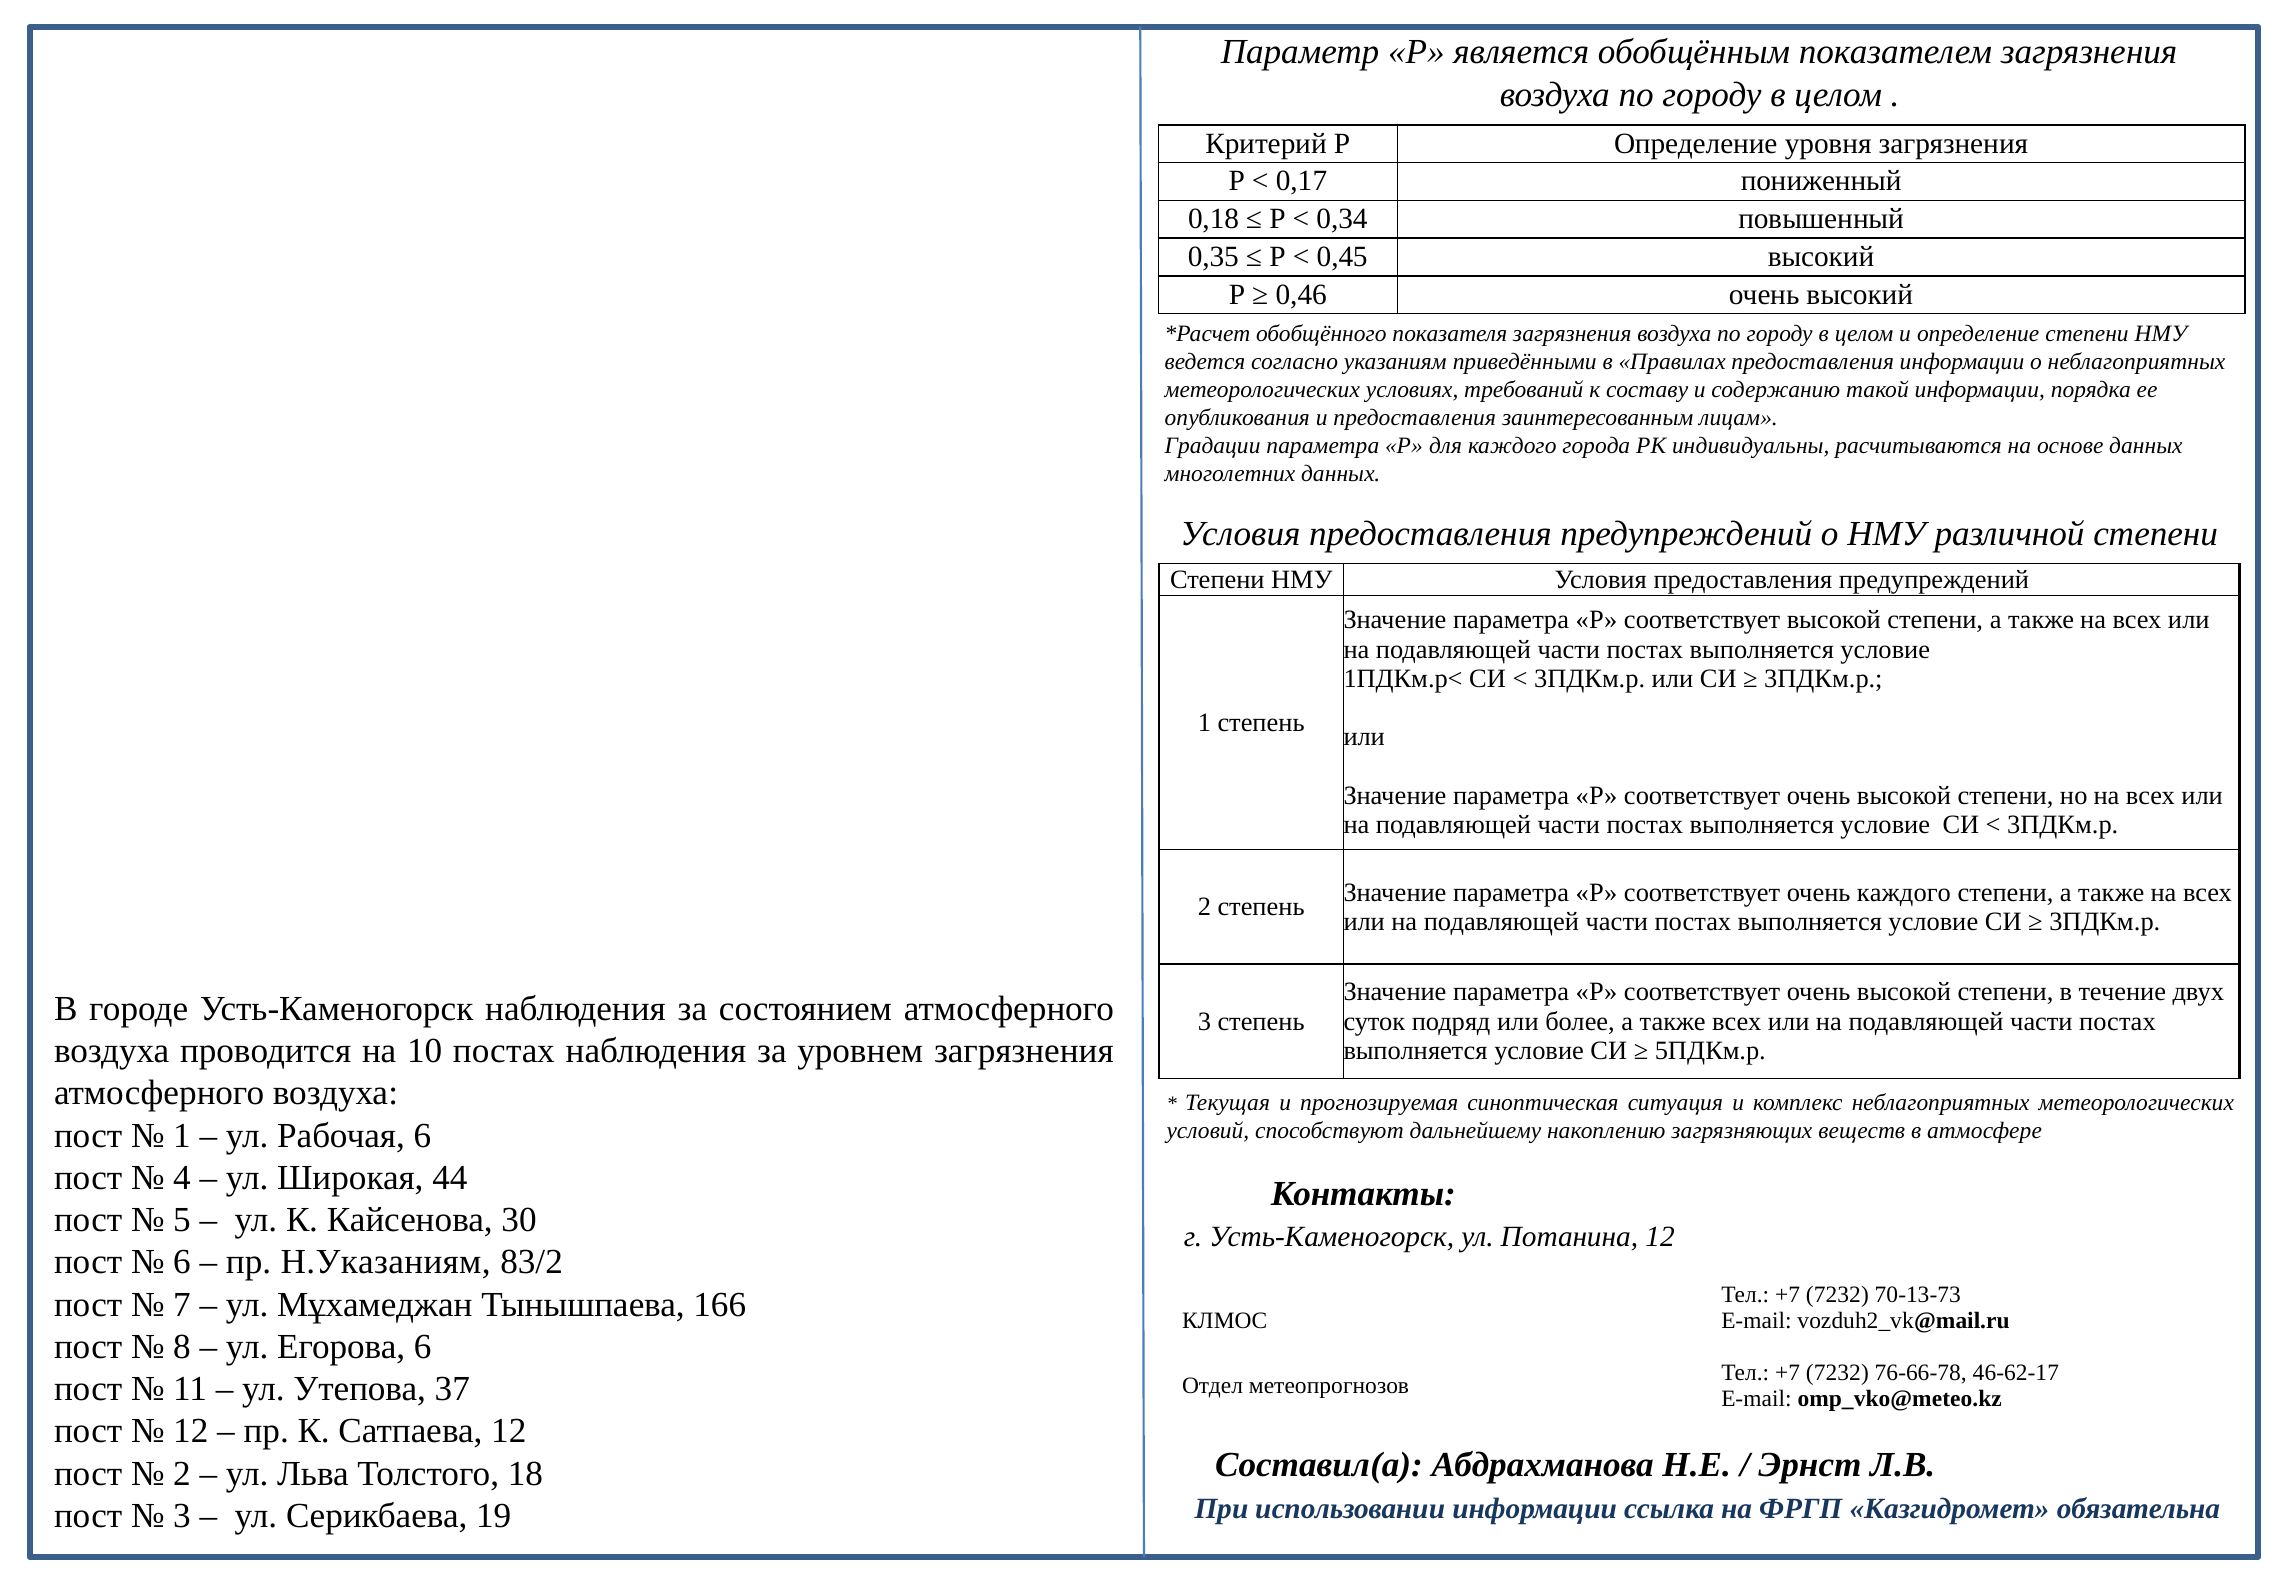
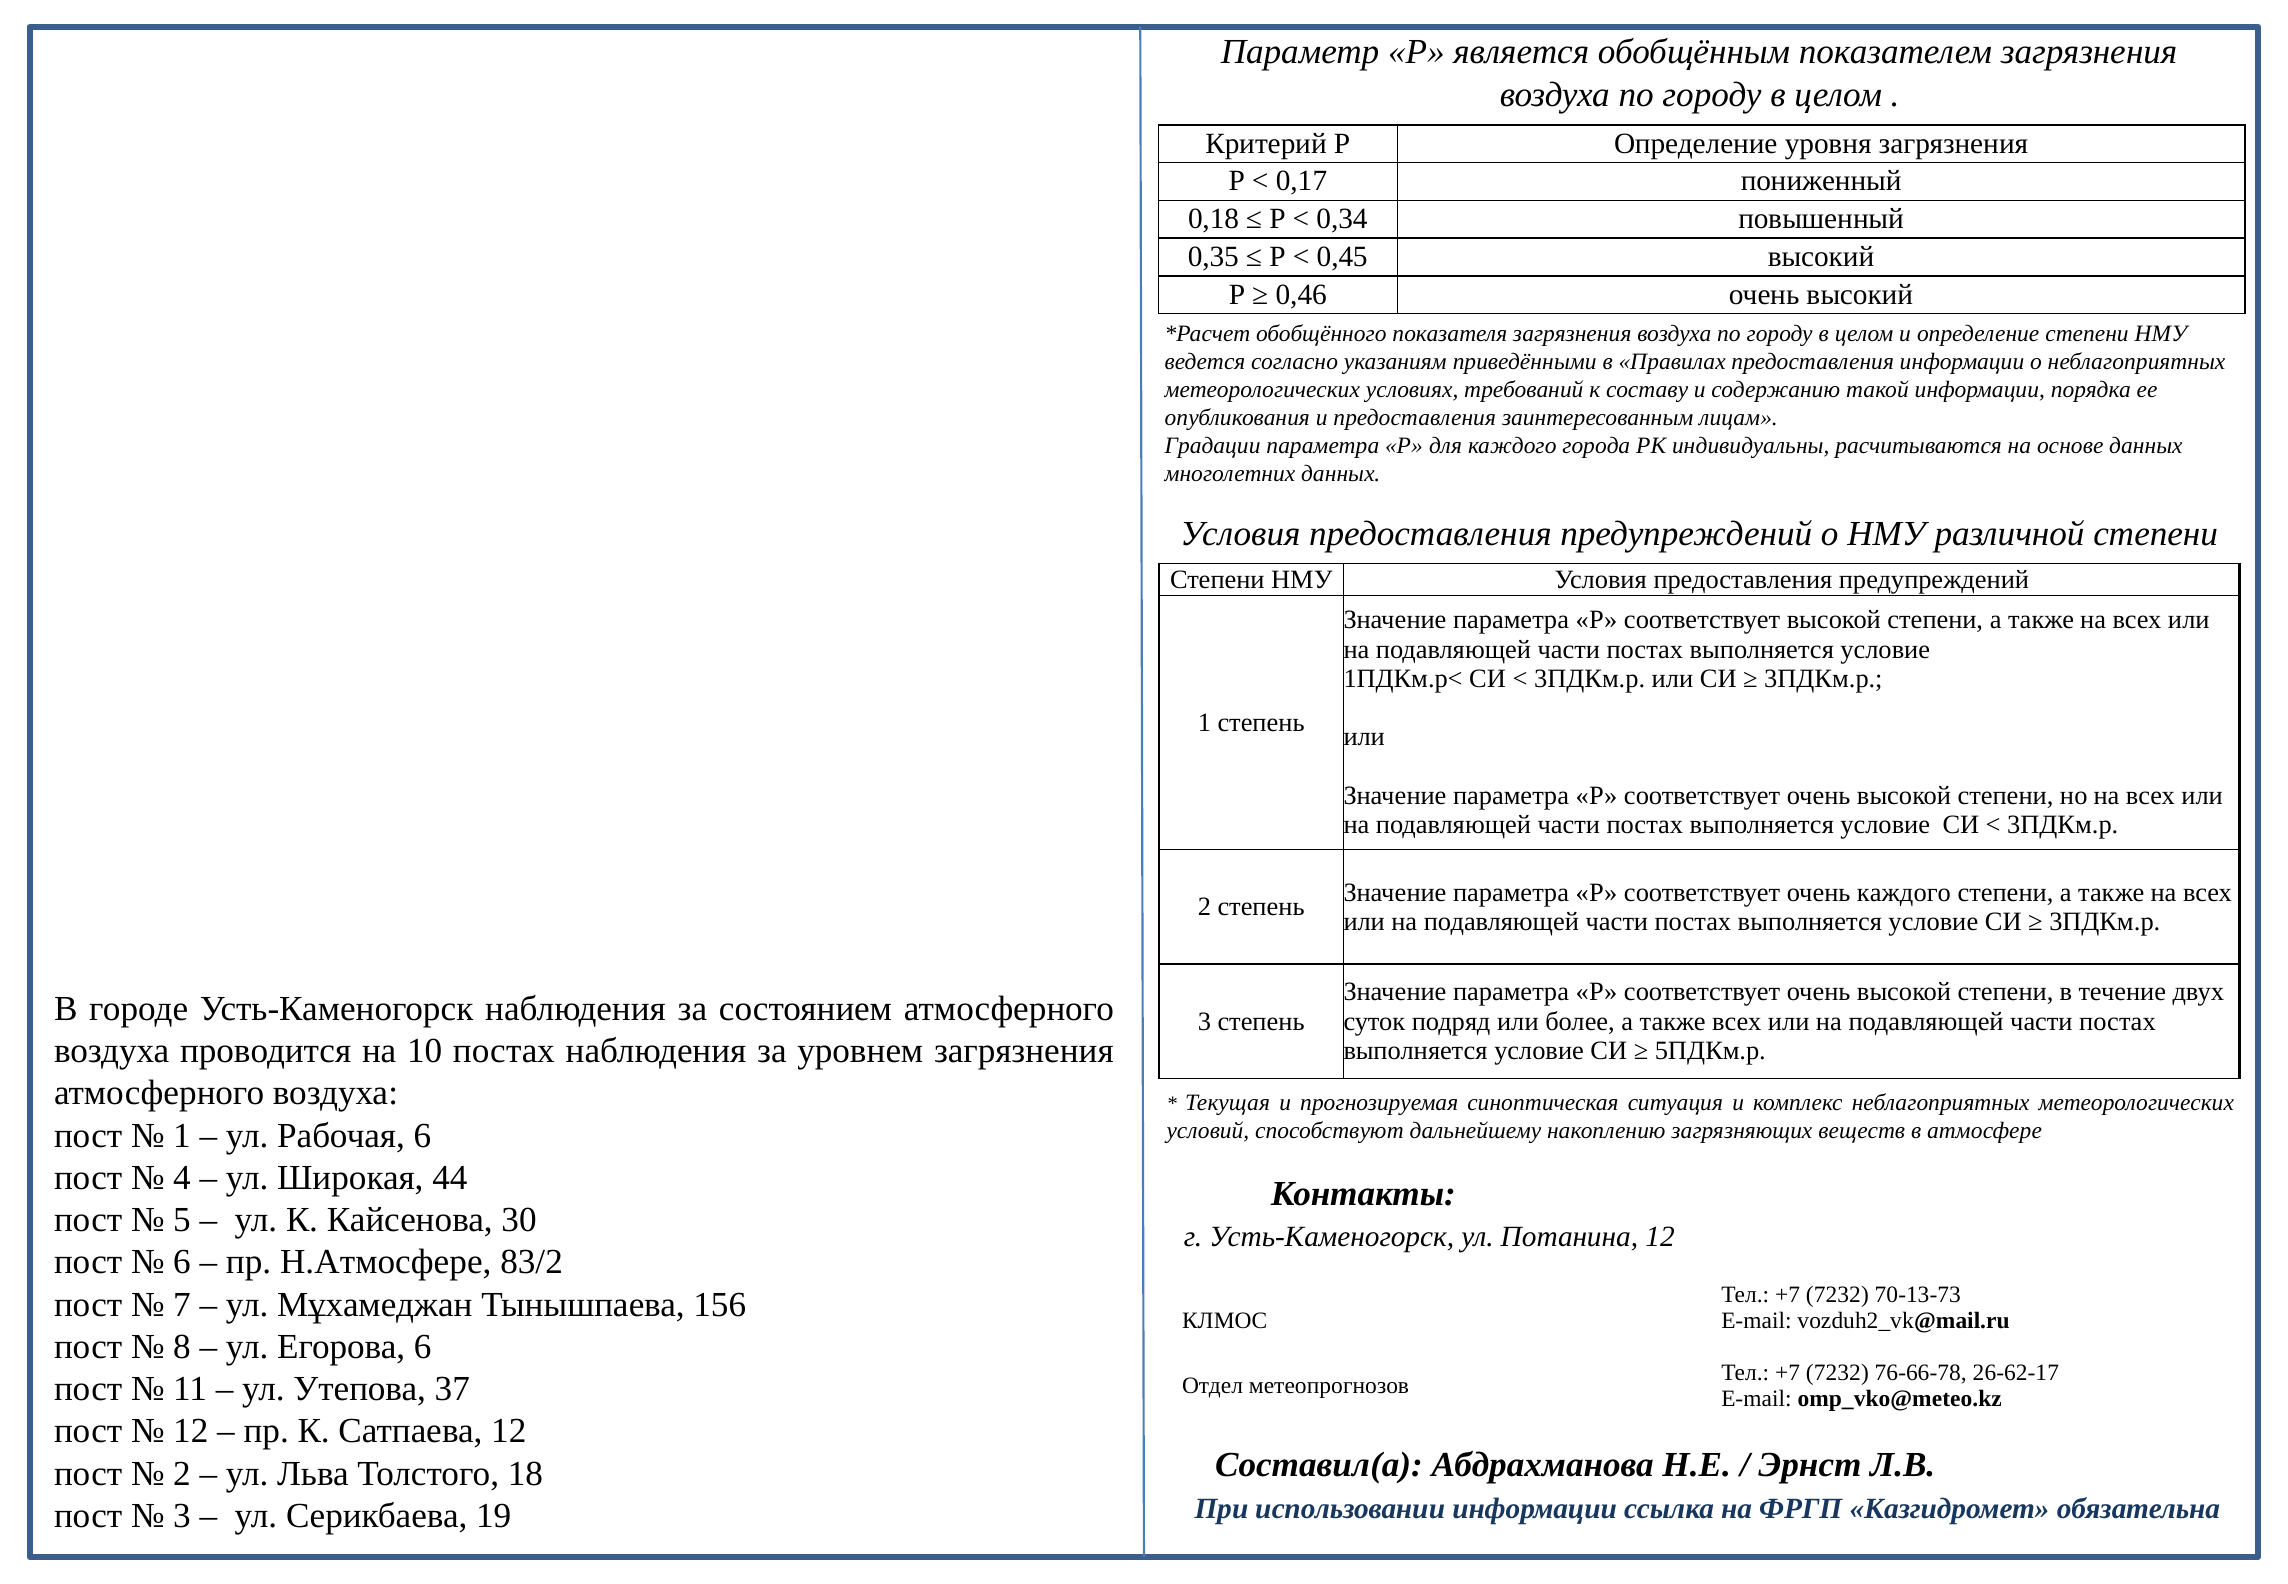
Н.Указаниям: Н.Указаниям -> Н.Атмосфере (386, 1262)
166: 166 -> 156 (720, 1304)
46-62-17: 46-62-17 -> 26-62-17 (2016, 1373)
